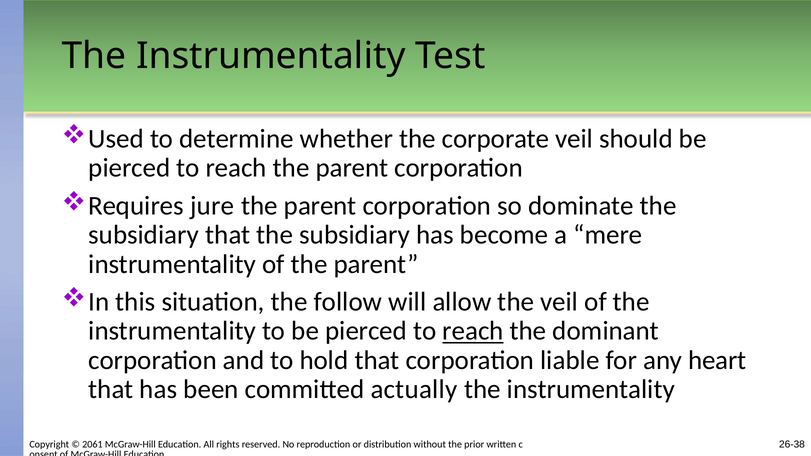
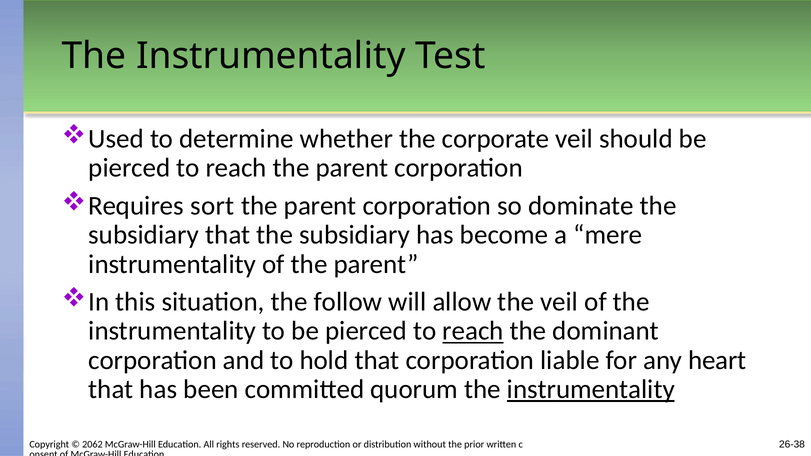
jure: jure -> sort (212, 206)
actually: actually -> quorum (414, 390)
instrumentality underline: none -> present (591, 390)
2061: 2061 -> 2062 (92, 445)
